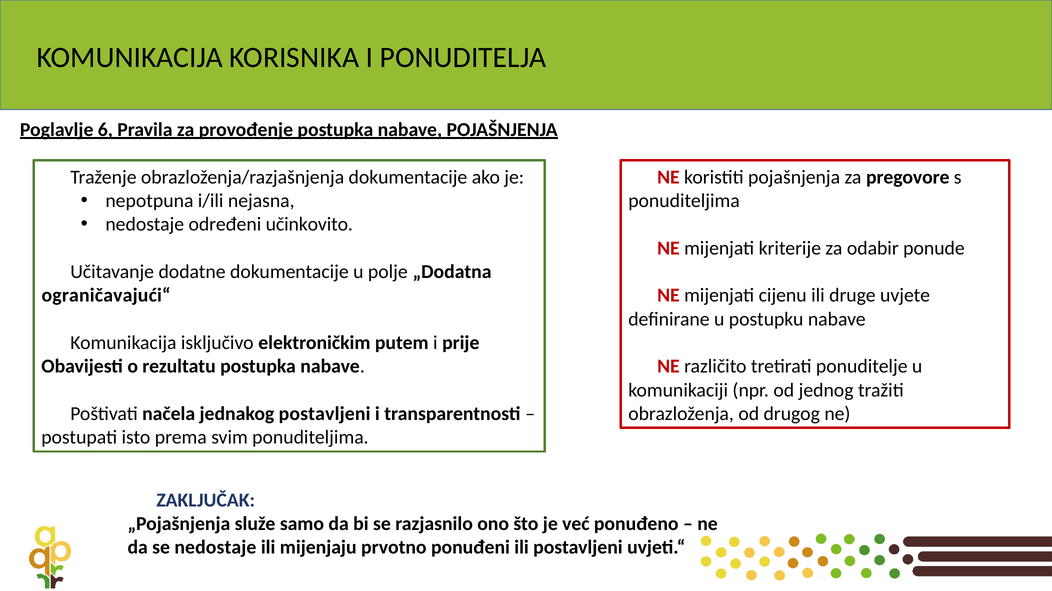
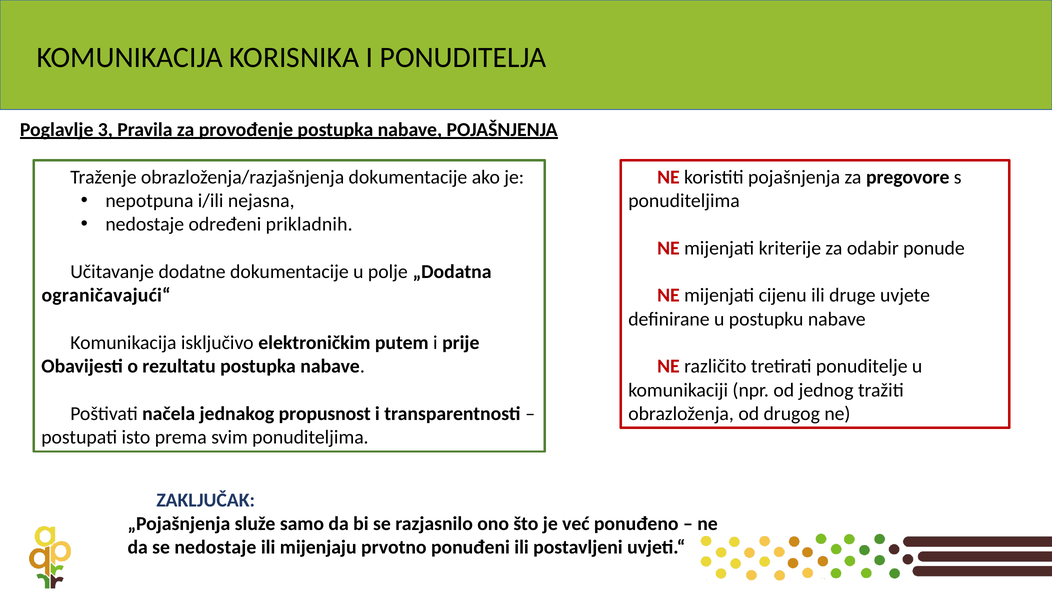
6: 6 -> 3 (105, 130)
učinkovito: učinkovito -> prikladnih (309, 225)
jednakog postavljeni: postavljeni -> propusnost (325, 414)
